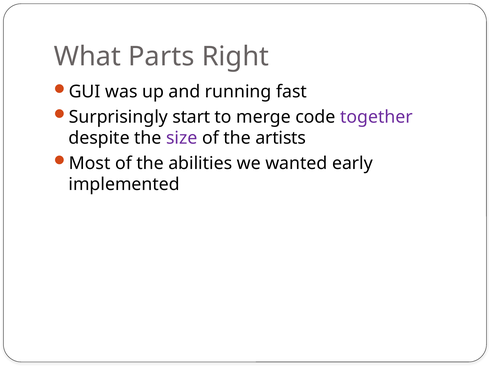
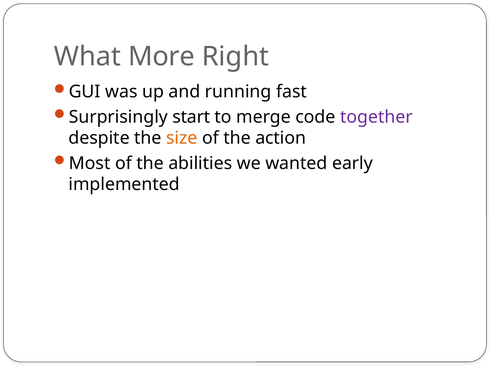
Parts: Parts -> More (161, 57)
size colour: purple -> orange (182, 138)
artists: artists -> action (281, 138)
